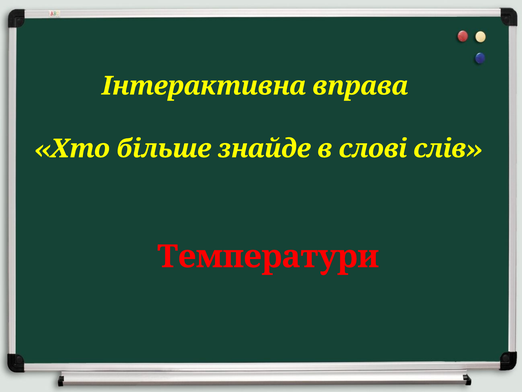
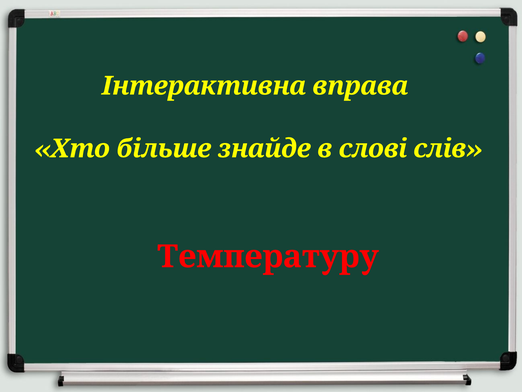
Температури: Температури -> Температуру (268, 256)
